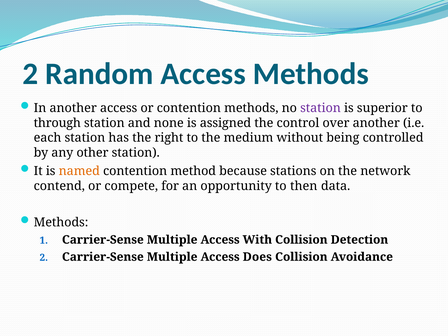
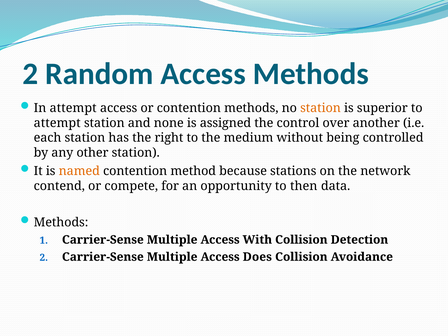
In another: another -> attempt (73, 108)
station colour: purple -> orange (321, 108)
through: through -> attempt (57, 123)
